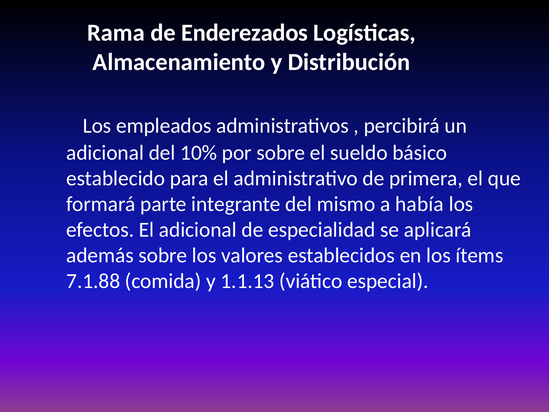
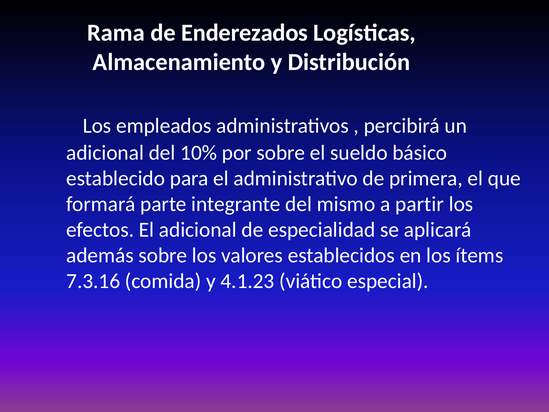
había: había -> partir (420, 204)
7.1.88: 7.1.88 -> 7.3.16 (93, 281)
1.1.13: 1.1.13 -> 4.1.23 (247, 281)
